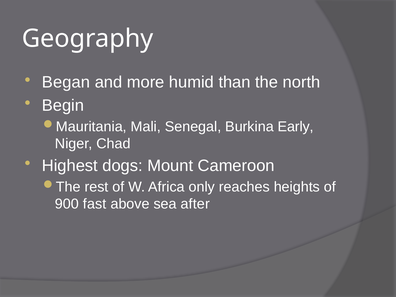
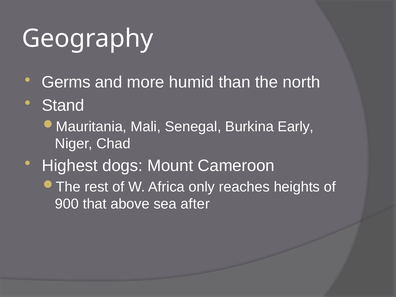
Began: Began -> Germs (66, 82)
Begin: Begin -> Stand (63, 105)
fast: fast -> that (95, 204)
